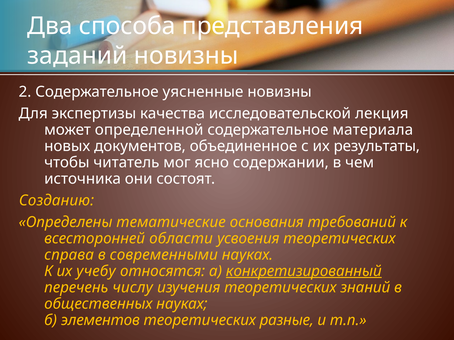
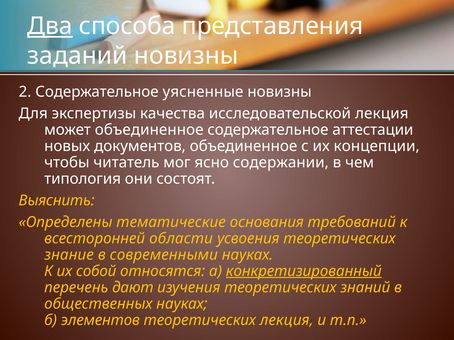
Два underline: none -> present (50, 26)
может определенной: определенной -> объединенное (149, 130)
материала: материала -> аттестации (373, 130)
результаты: результаты -> концепции (377, 146)
источника: источника -> типология (83, 179)
Созданию: Созданию -> Выяснить (57, 201)
справа: справа -> знание (69, 255)
учебу: учебу -> собой (96, 271)
числу: числу -> дают (133, 288)
теоретических разные: разные -> лекция (287, 321)
